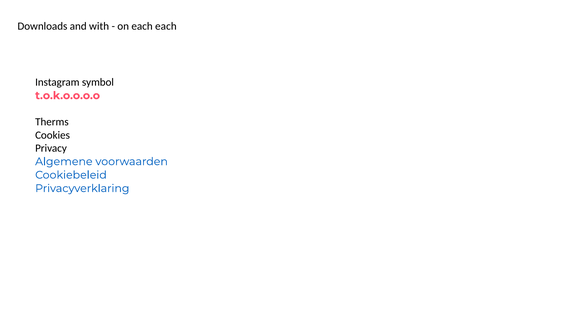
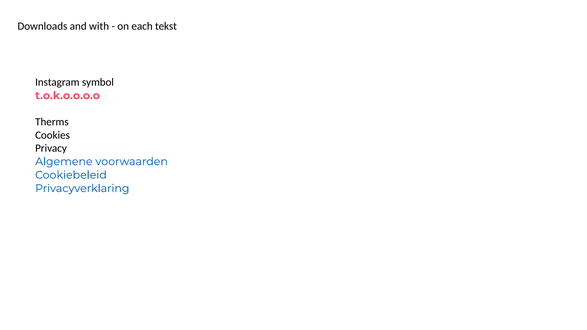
each each: each -> tekst (166, 26)
